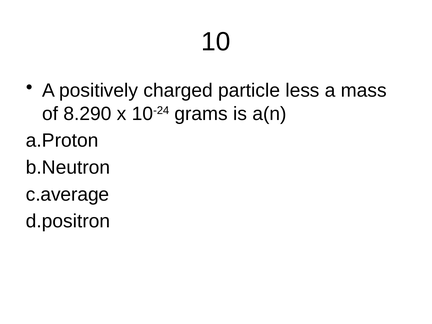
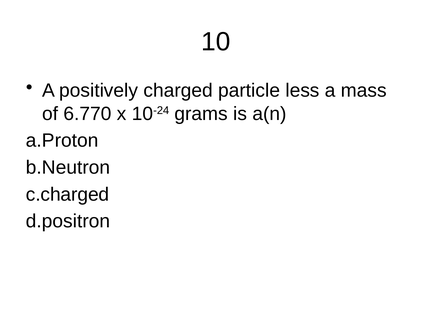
8.290: 8.290 -> 6.770 (87, 114)
c.average: c.average -> c.charged (68, 194)
